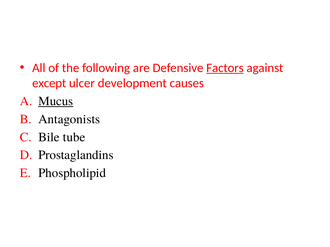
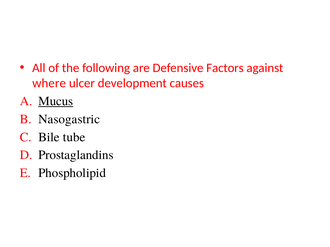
Factors underline: present -> none (225, 68)
except: except -> where (49, 83)
Antagonists: Antagonists -> Nasogastric (69, 119)
